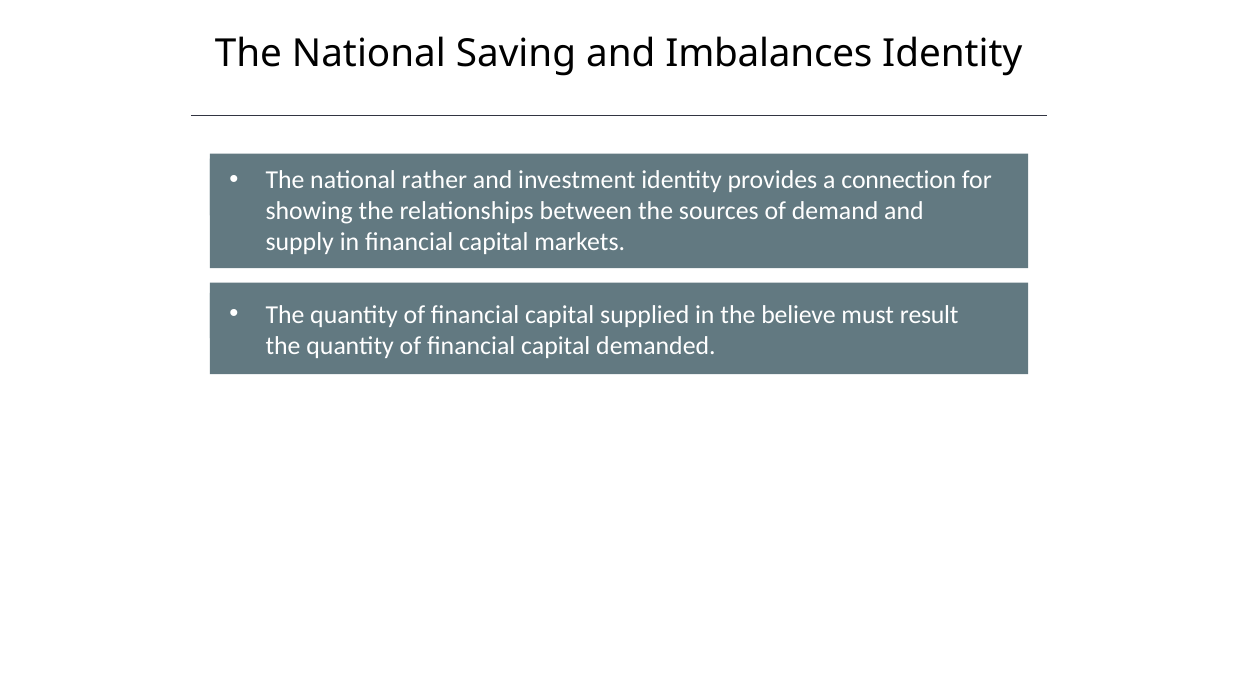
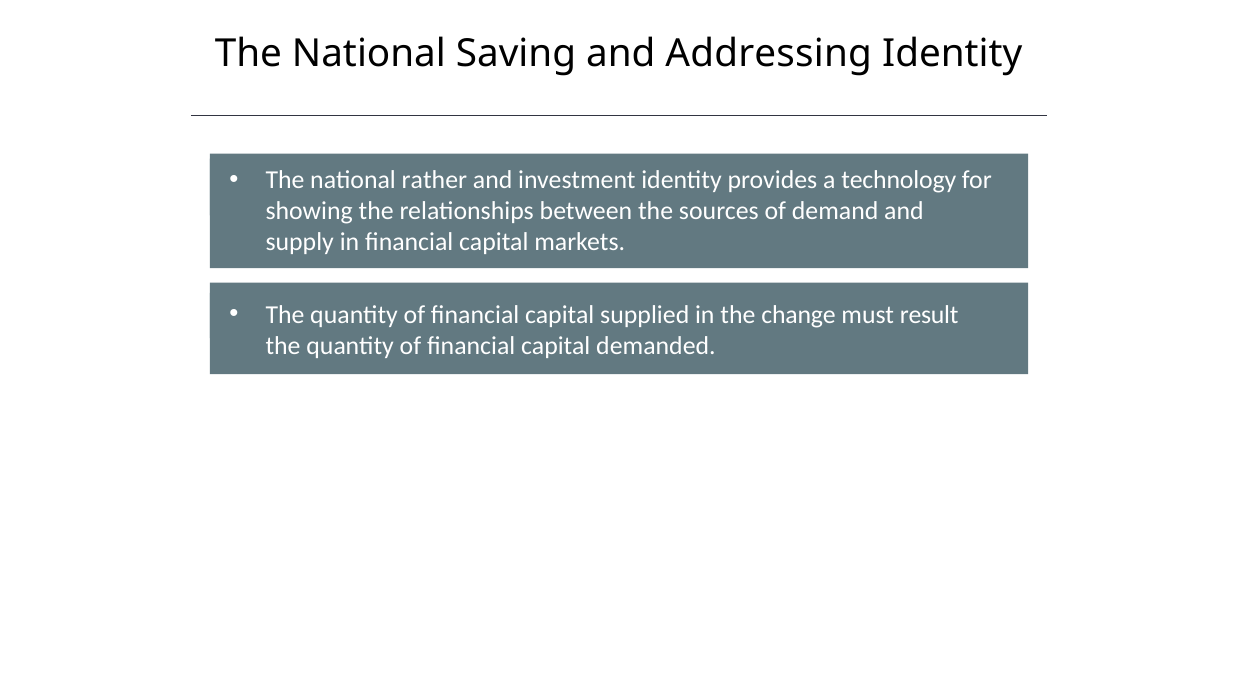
Imbalances: Imbalances -> Addressing (769, 53)
connection: connection -> technology (899, 181)
believe: believe -> change (799, 315)
